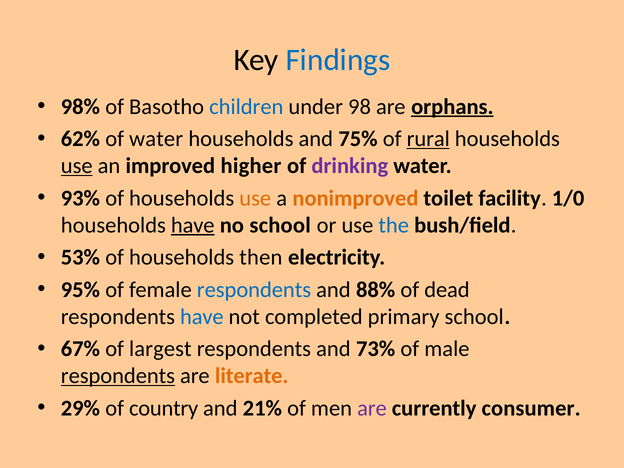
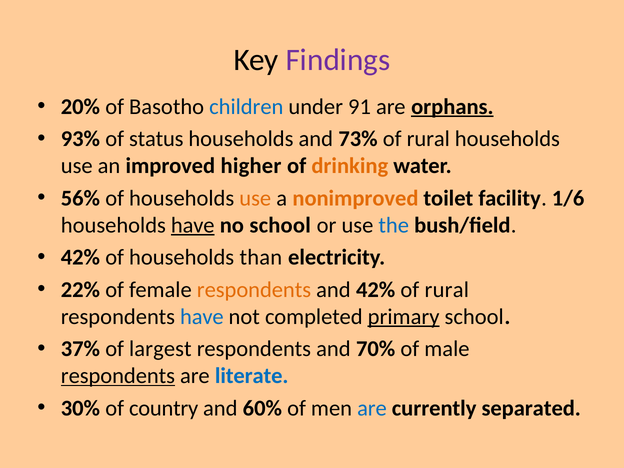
Findings colour: blue -> purple (338, 60)
98%: 98% -> 20% (80, 107)
98: 98 -> 91 (360, 107)
62%: 62% -> 93% (80, 139)
of water: water -> status (156, 139)
75%: 75% -> 73% (358, 139)
rural underline: present -> none (428, 139)
use underline: present -> none (77, 166)
drinking colour: purple -> orange (350, 166)
93%: 93% -> 56% (80, 198)
1/0: 1/0 -> 1/6 (568, 198)
53%: 53% -> 42% (80, 257)
then: then -> than (261, 257)
95%: 95% -> 22% (80, 290)
respondents colour: blue -> orange (254, 290)
and 88%: 88% -> 42% (376, 290)
dead: dead -> rural (447, 290)
primary underline: none -> present (404, 317)
67%: 67% -> 37% (80, 349)
73%: 73% -> 70% (376, 349)
literate colour: orange -> blue (252, 376)
29%: 29% -> 30% (80, 408)
21%: 21% -> 60% (262, 408)
are colour: purple -> blue (372, 408)
consumer: consumer -> separated (531, 408)
